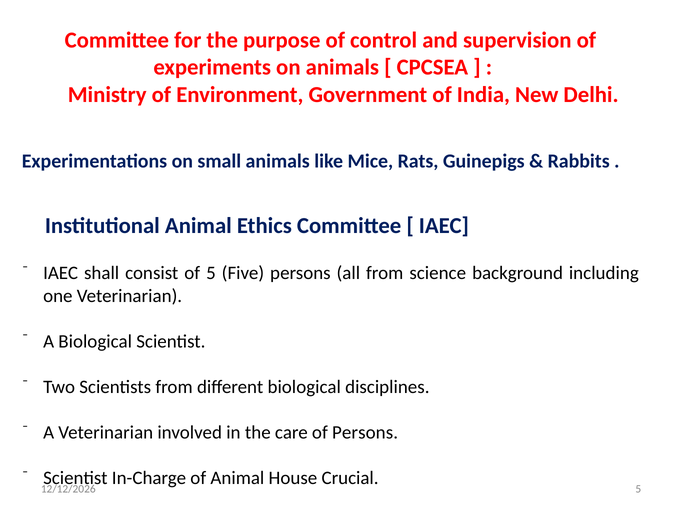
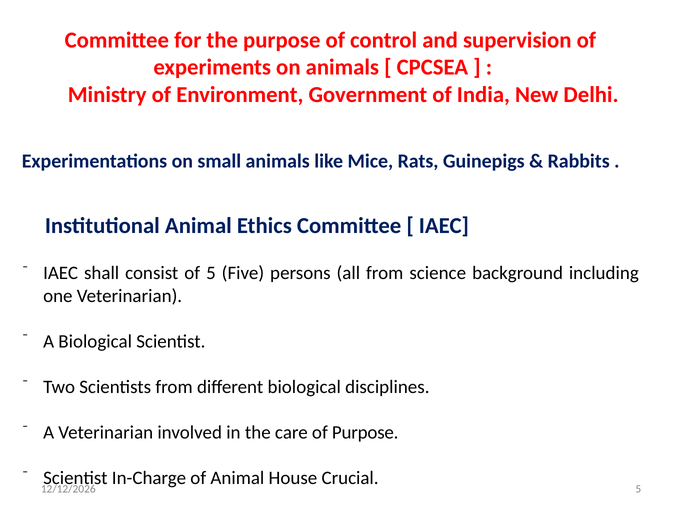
of Persons: Persons -> Purpose (365, 432)
